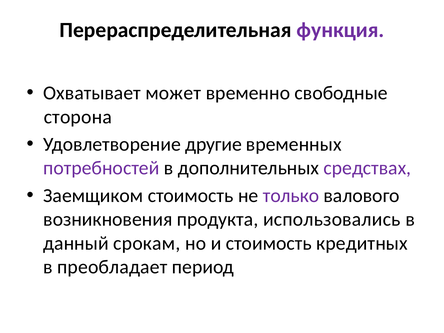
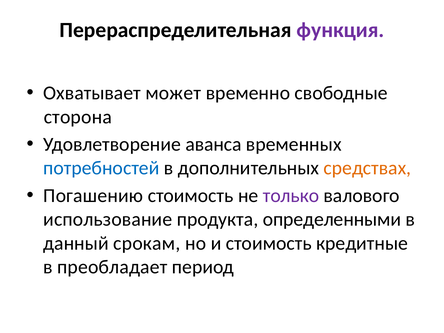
другие: другие -> аванса (214, 144)
потребностей colour: purple -> blue (101, 168)
средствах colour: purple -> orange (367, 168)
Заемщиком: Заемщиком -> Погашению (93, 196)
возникновения: возникновения -> использование (108, 219)
использовались: использовались -> определенными (332, 219)
кредитных: кредитных -> кредитные (362, 243)
